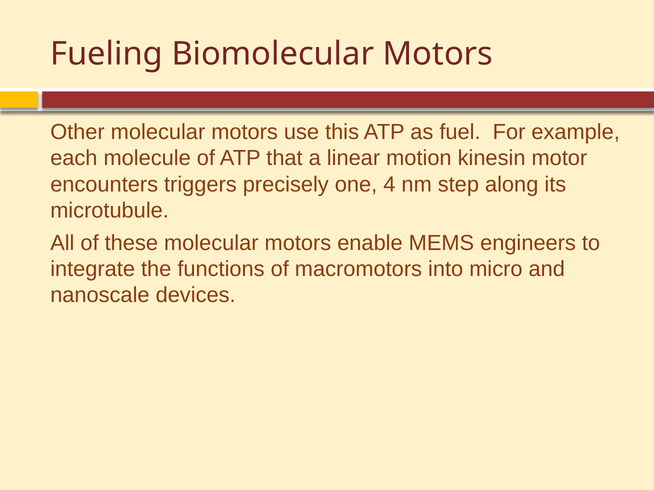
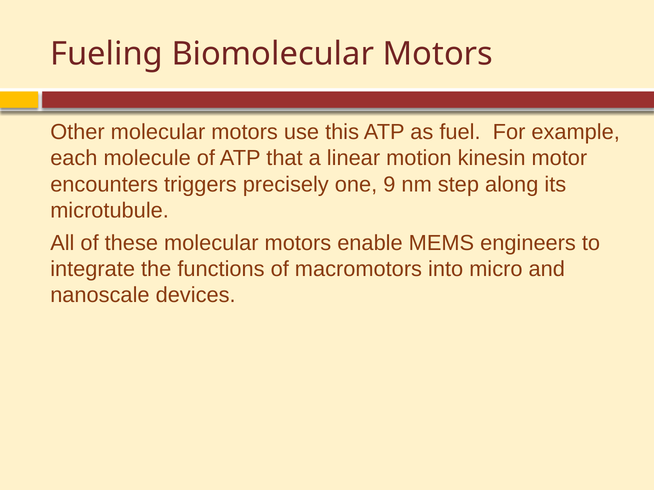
4: 4 -> 9 (389, 185)
